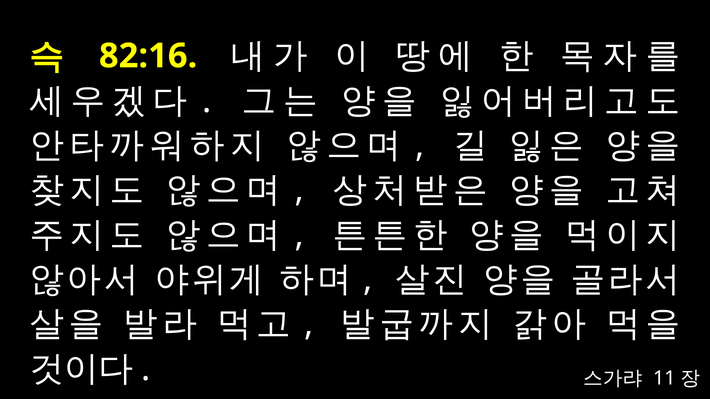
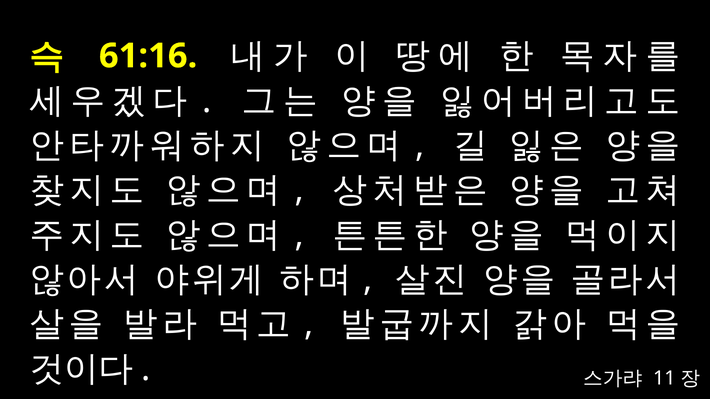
82:16: 82:16 -> 61:16 (148, 56)
